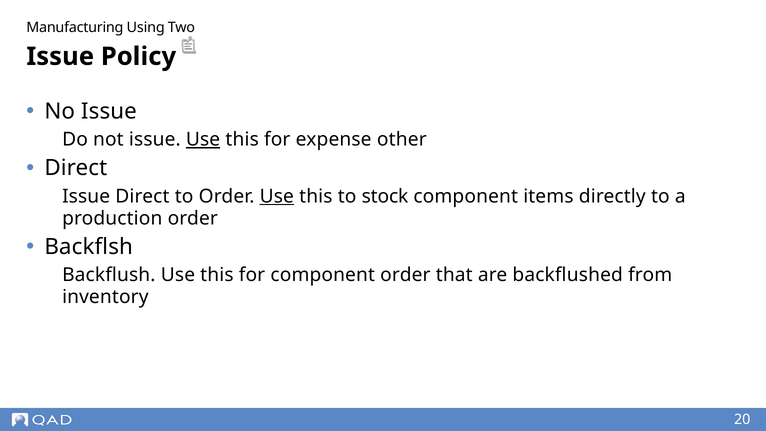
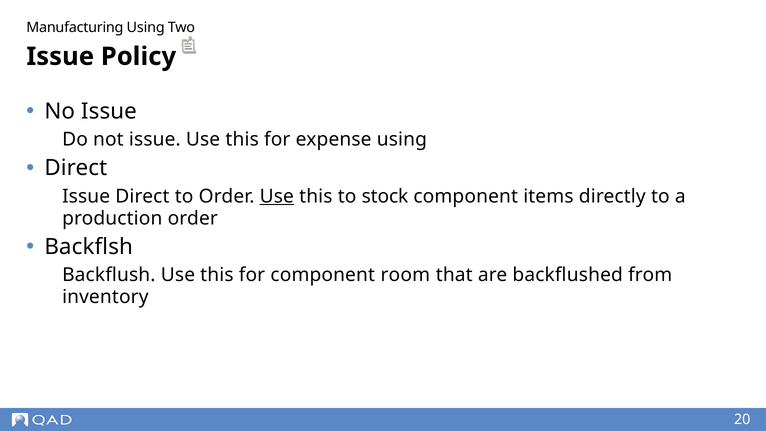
Use underline: present -> none (203, 139)
expense other: other -> using (402, 139)
component order: order -> room (405, 275)
